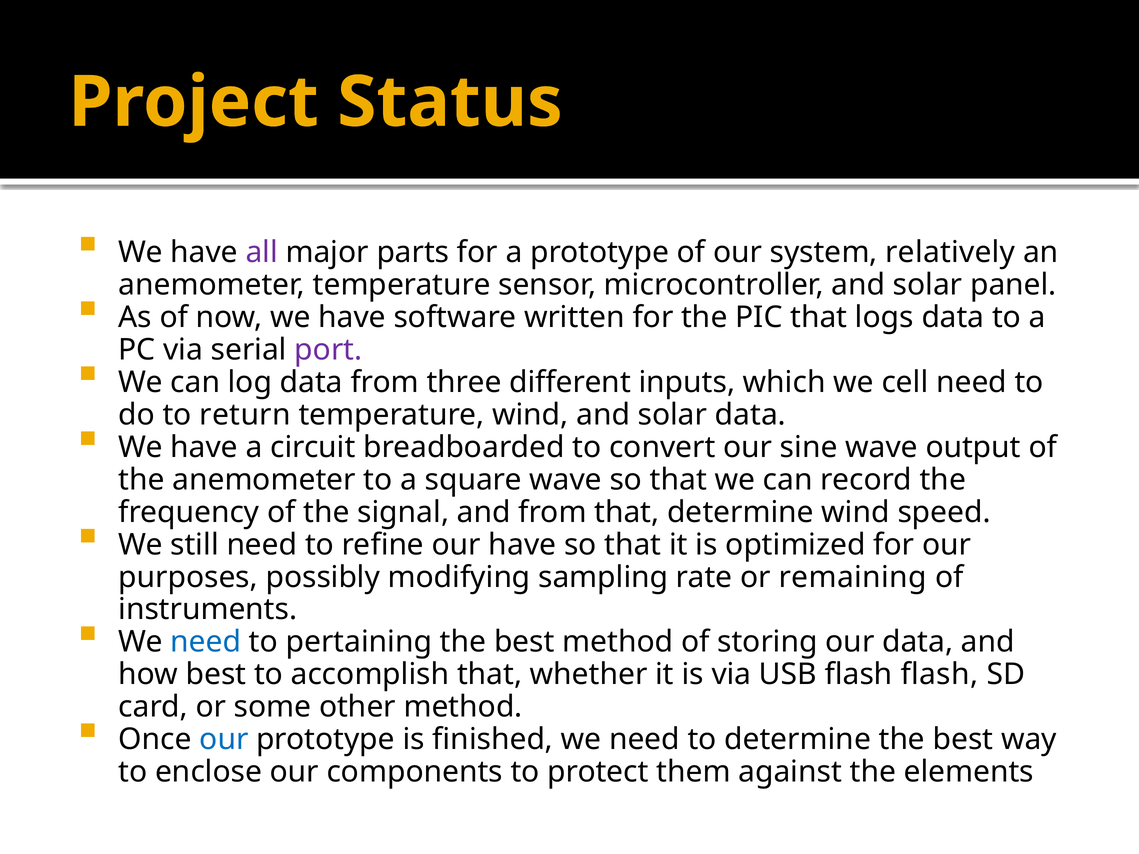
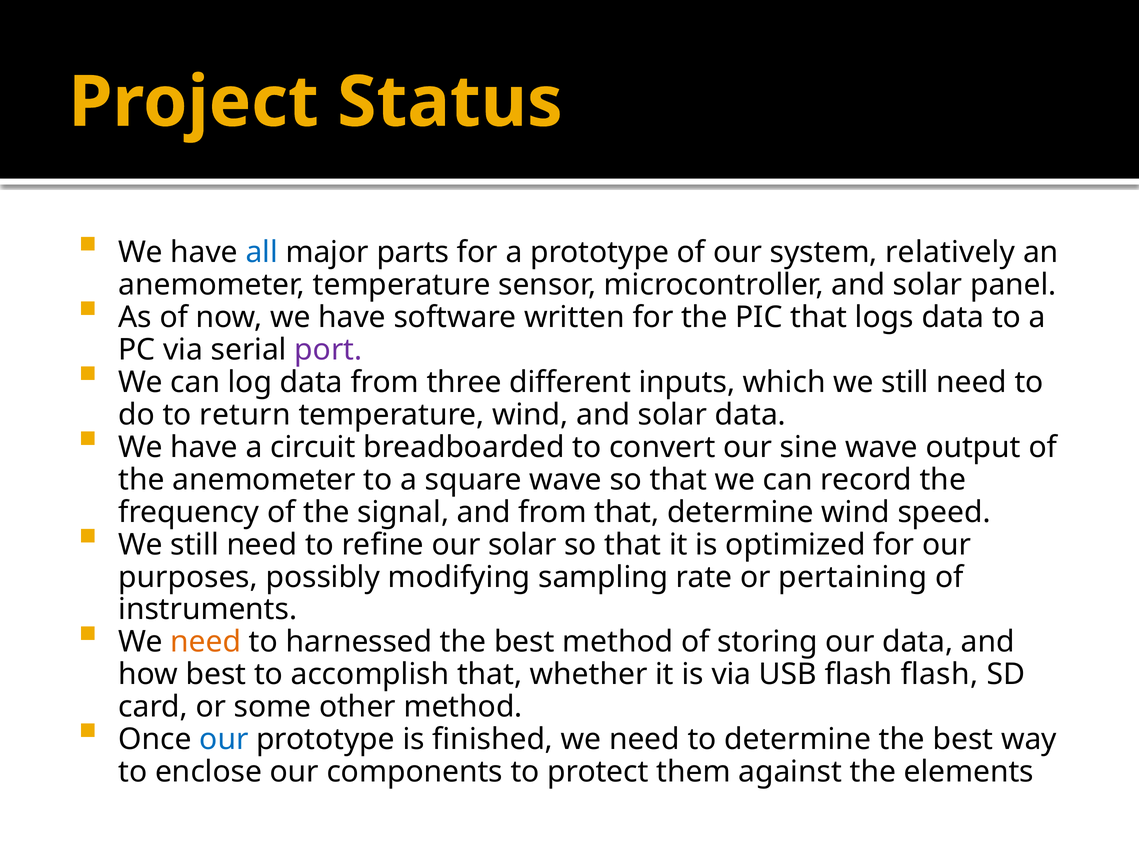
all colour: purple -> blue (262, 253)
which we cell: cell -> still (905, 383)
our have: have -> solar (523, 545)
remaining: remaining -> pertaining (853, 577)
need colour: blue -> orange (206, 642)
pertaining: pertaining -> harnessed (359, 642)
